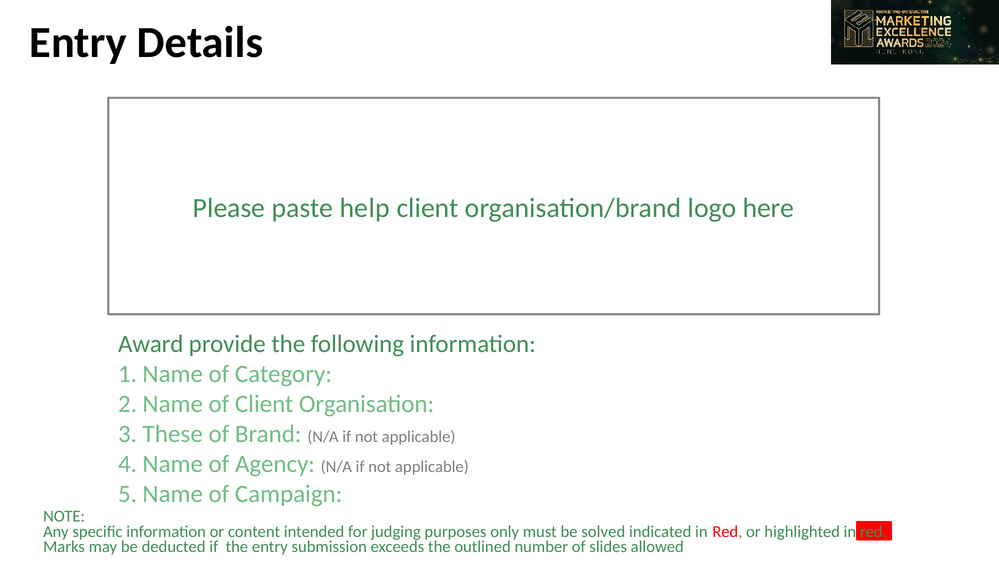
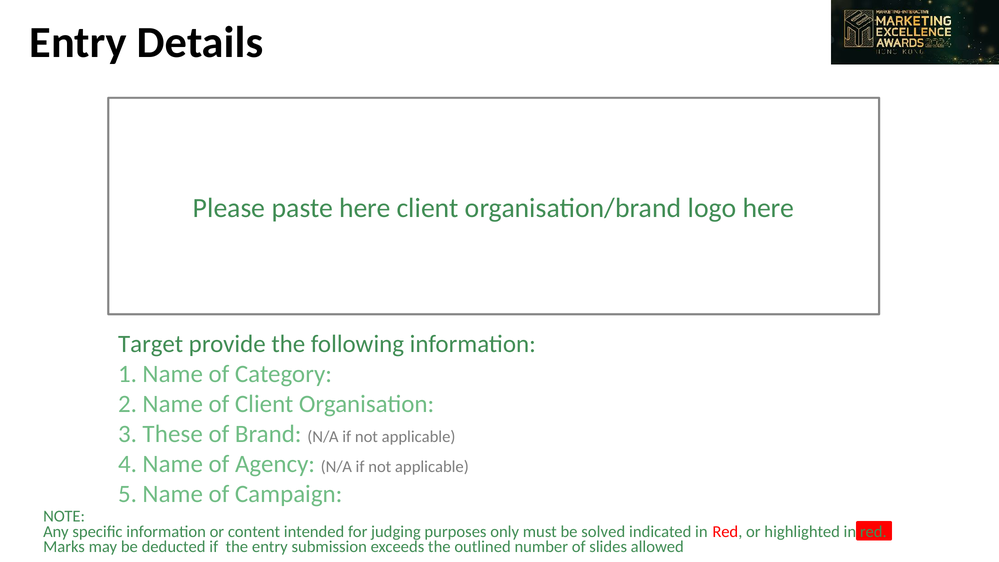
paste help: help -> here (365, 208)
Award: Award -> Target (151, 344)
